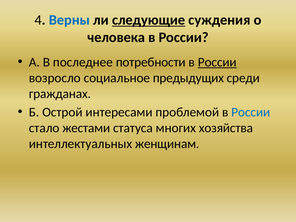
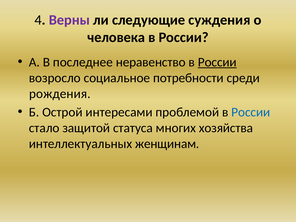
Верны colour: blue -> purple (69, 20)
следующие underline: present -> none (149, 20)
потребности: потребности -> неравенство (151, 62)
предыдущих: предыдущих -> потребности (188, 78)
гражданах: гражданах -> рождения (60, 94)
жестами: жестами -> защитой (86, 128)
